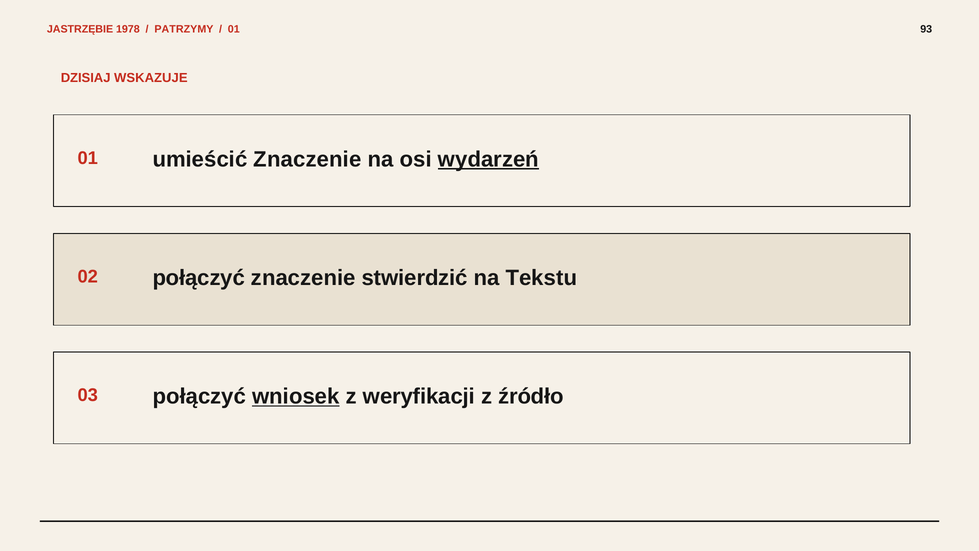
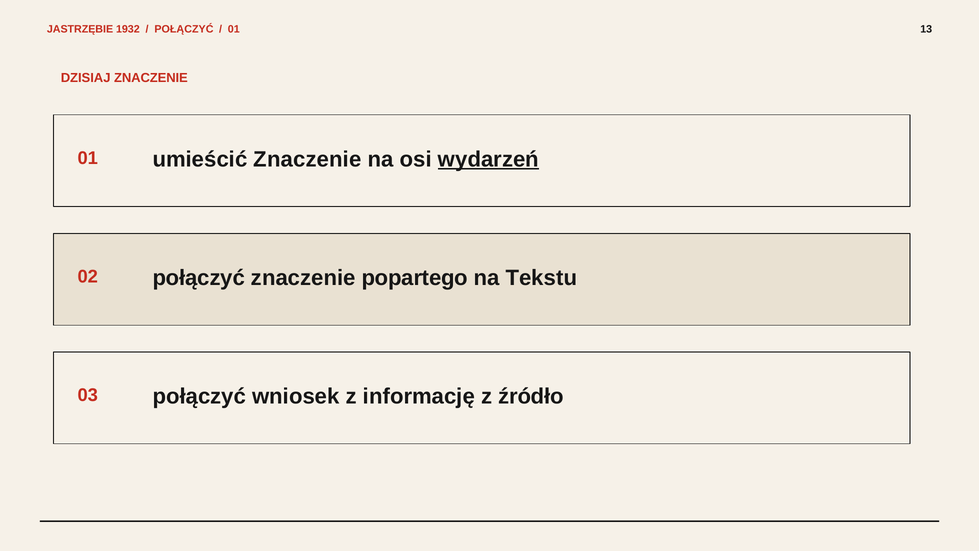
1978: 1978 -> 1932 (128, 29)
PATRZYMY: PATRZYMY -> POŁĄCZYĆ (184, 29)
93: 93 -> 13 (926, 29)
DZISIAJ WSKAZUJE: WSKAZUJE -> ZNACZENIE (151, 78)
stwierdzić: stwierdzić -> popartego (415, 278)
wniosek underline: present -> none (296, 396)
weryfikacji: weryfikacji -> informację (419, 396)
